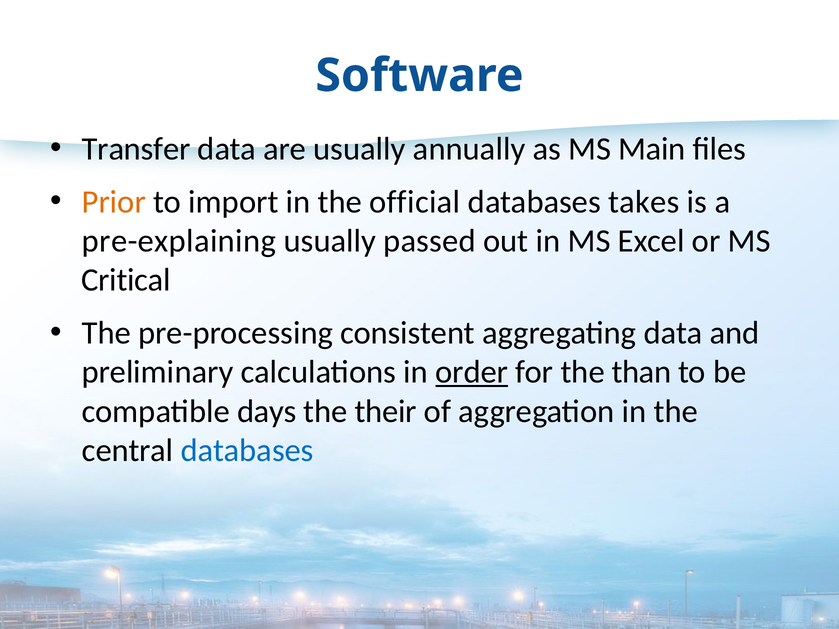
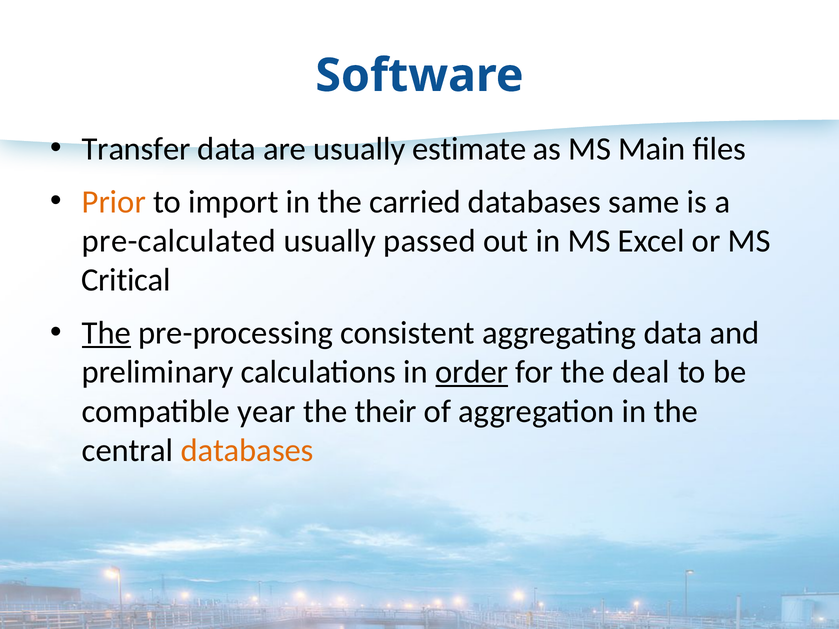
annually: annually -> estimate (469, 149)
official: official -> carried (415, 202)
takes: takes -> same (644, 202)
pre-explaining: pre-explaining -> pre-calculated (179, 241)
The underline: none -> present (106, 333)
than: than -> deal (641, 372)
days: days -> year (266, 411)
databases colour: blue -> orange (247, 450)
